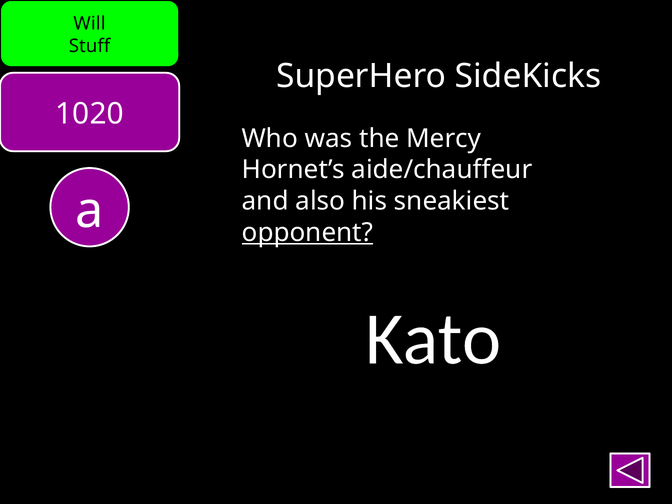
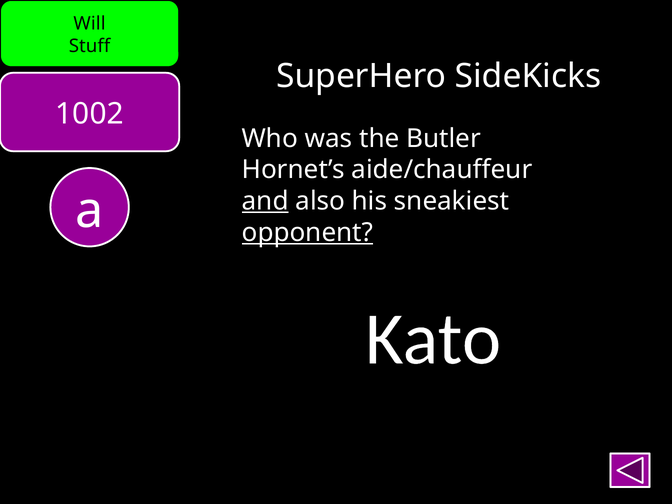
1020: 1020 -> 1002 (90, 114)
Mercy: Mercy -> Butler (444, 138)
and underline: none -> present (265, 201)
